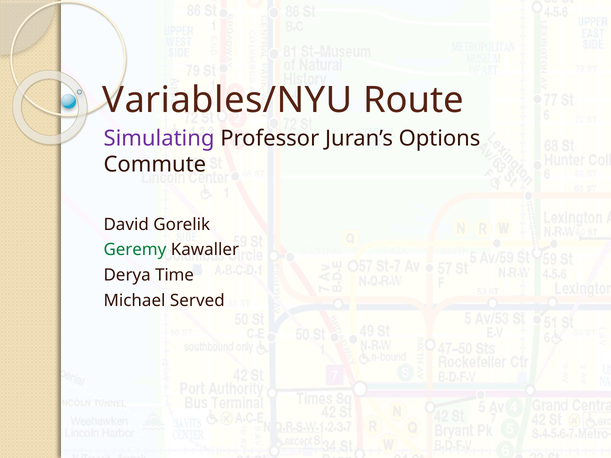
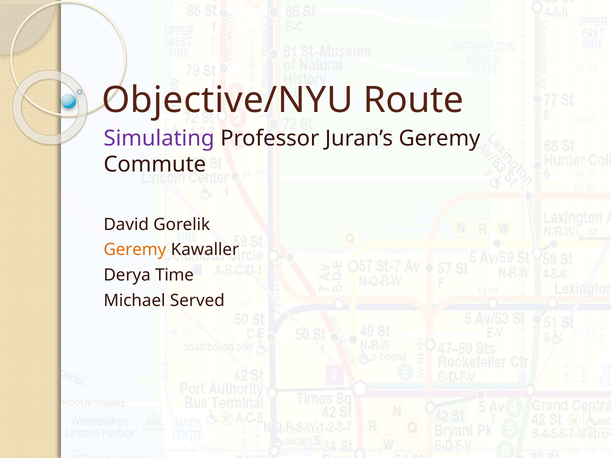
Variables/NYU: Variables/NYU -> Objective/NYU (228, 100)
Juran’s Options: Options -> Geremy (439, 138)
Geremy colour: green -> orange (135, 250)
